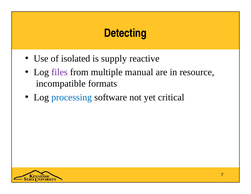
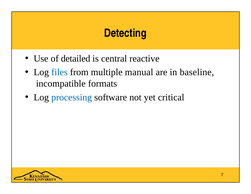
isolated: isolated -> detailed (76, 59)
supply: supply -> central (114, 59)
files colour: purple -> blue (59, 72)
resource: resource -> baseline (197, 72)
